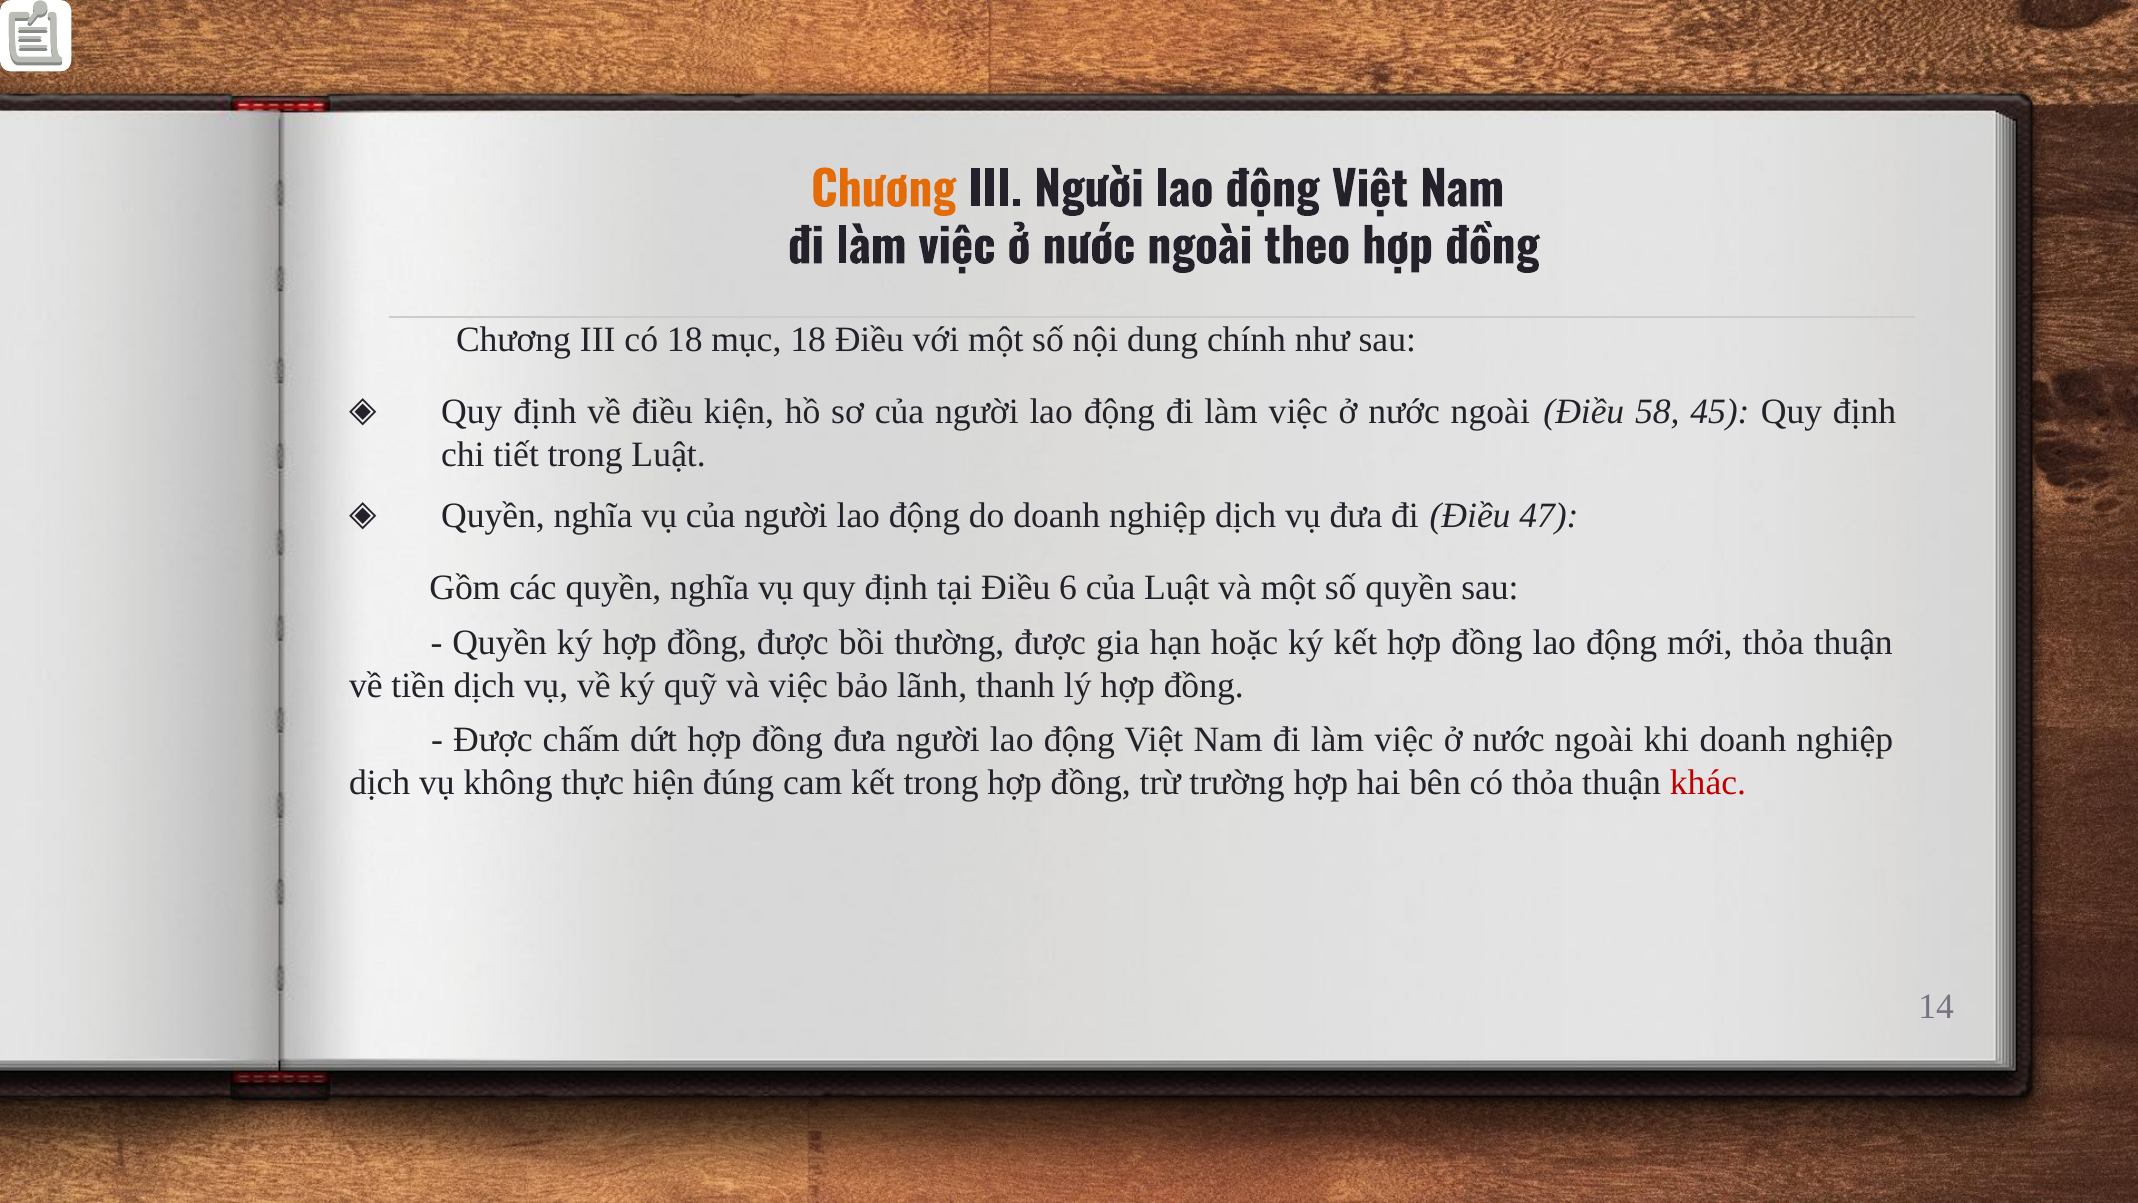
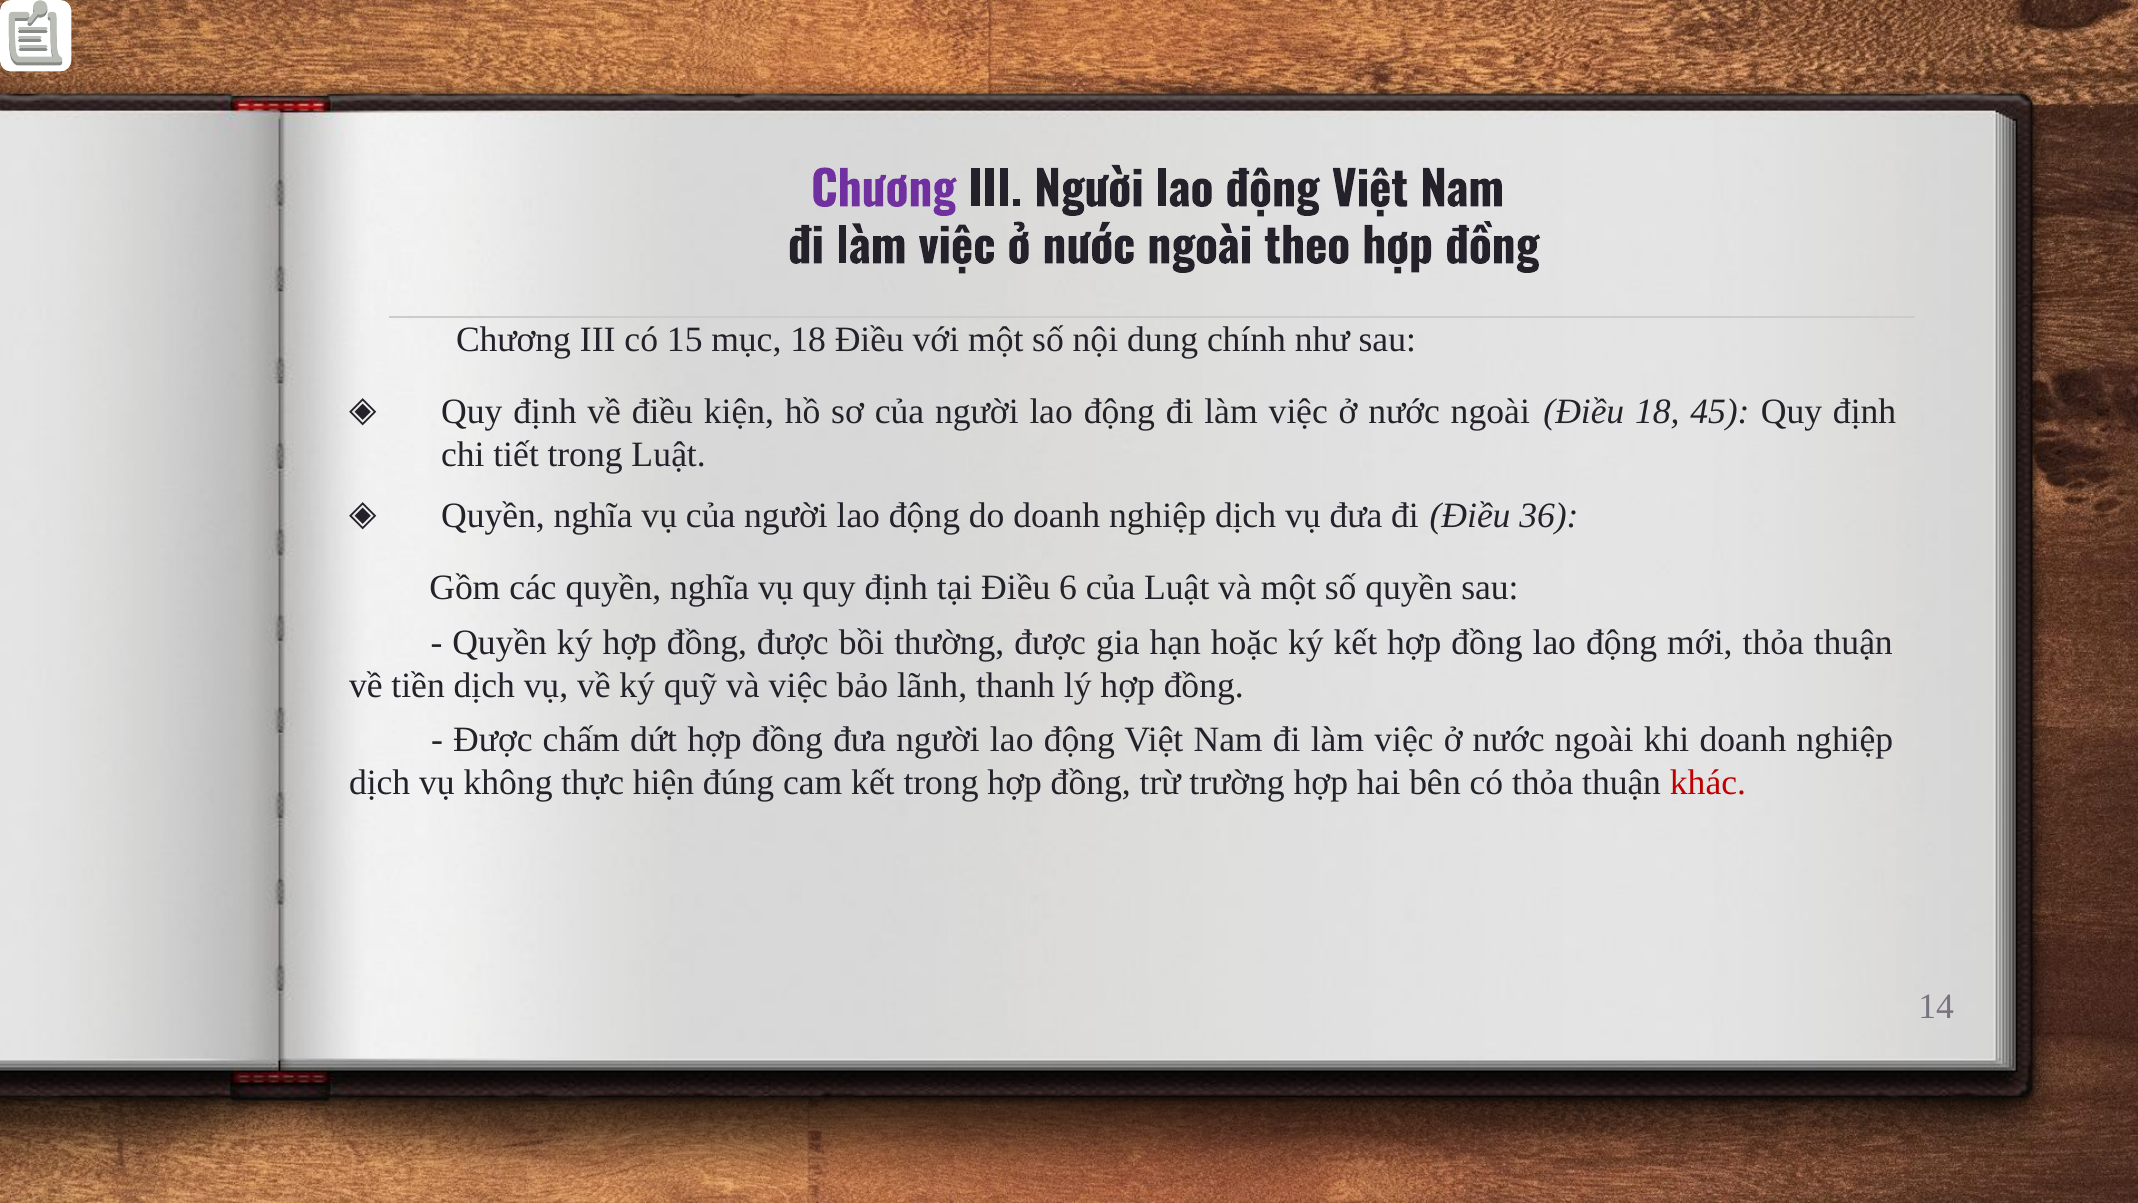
Chương colour: orange -> purple (884, 191)
có 18: 18 -> 15 (685, 340)
Điều 58: 58 -> 18 (1657, 412)
47: 47 -> 36 (1549, 515)
